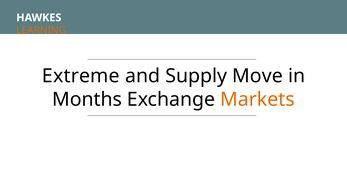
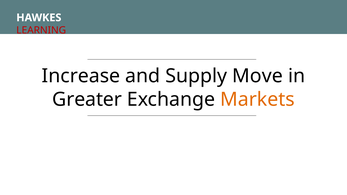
LEARNING colour: orange -> red (41, 30)
Extreme: Extreme -> Increase (81, 76)
Months: Months -> Greater (87, 100)
